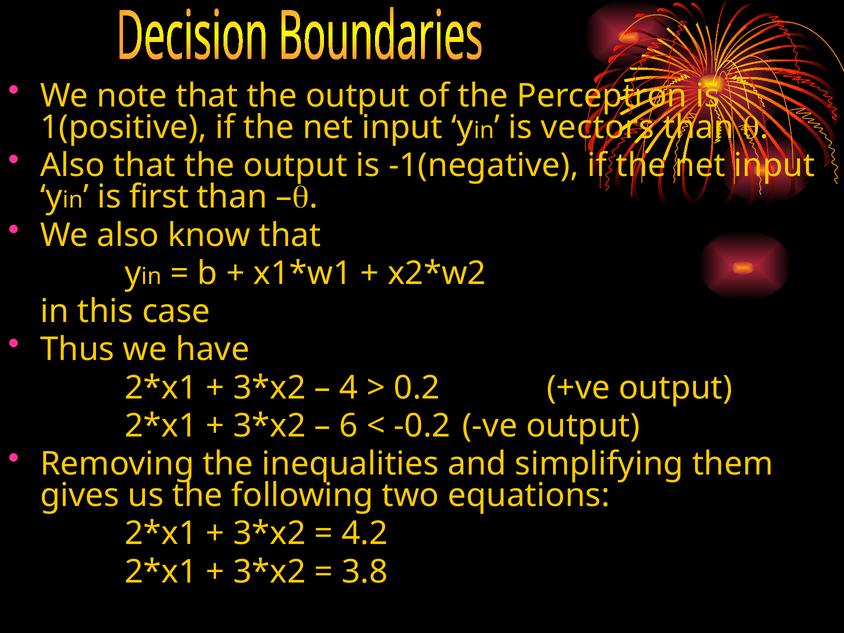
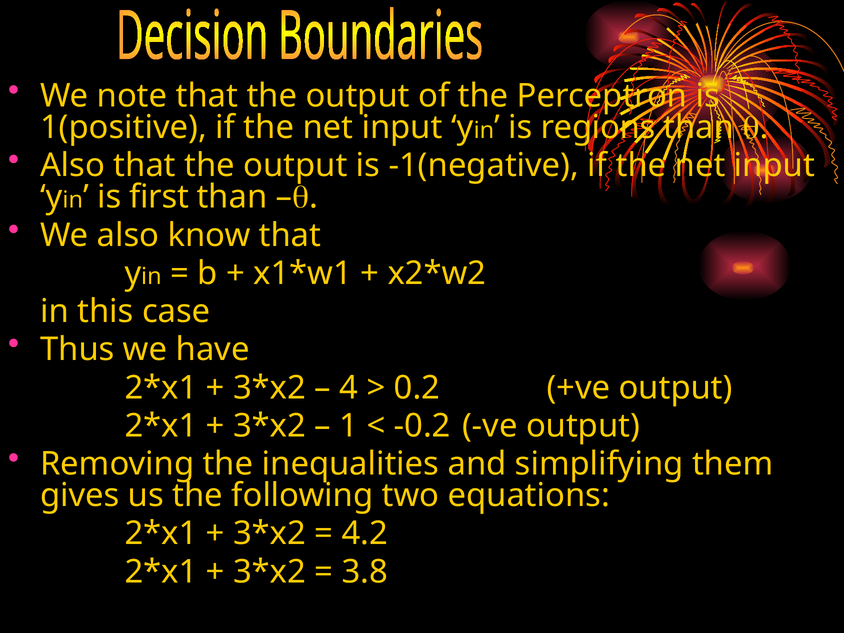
vectors: vectors -> regions (598, 127)
6: 6 -> 1 (349, 426)
